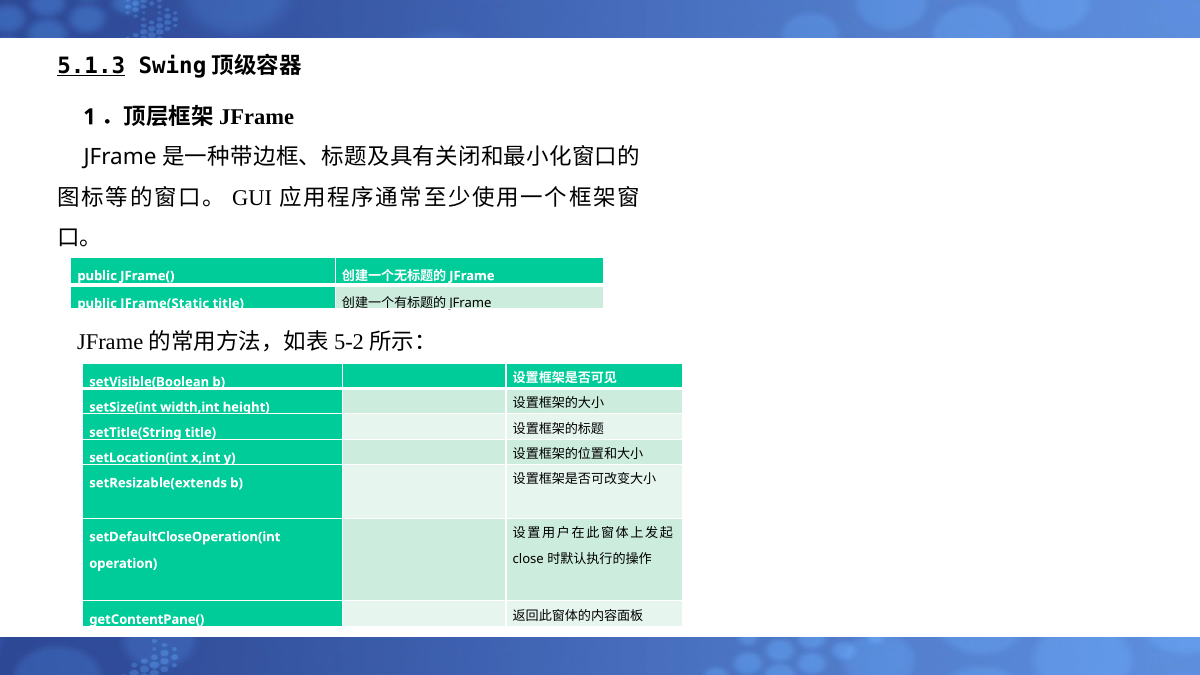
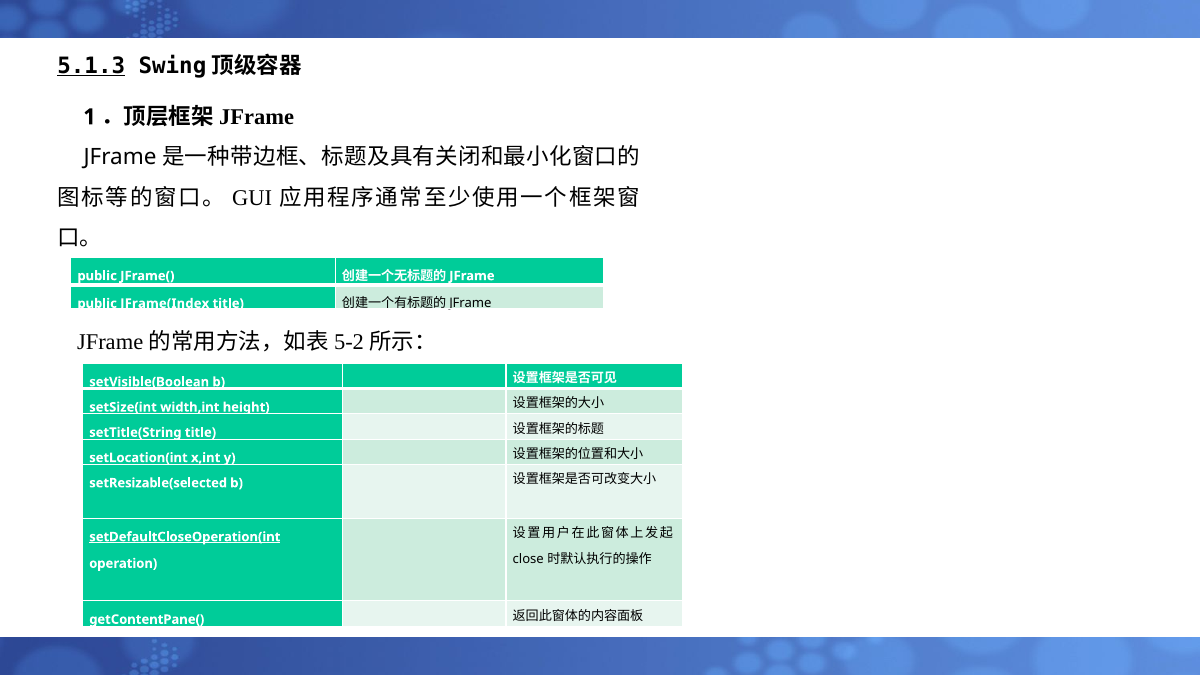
JFrame(Static: JFrame(Static -> JFrame(Index (165, 303)
setResizable(extends: setResizable(extends -> setResizable(selected (158, 483)
setDefaultCloseOperation(int underline: none -> present (185, 537)
